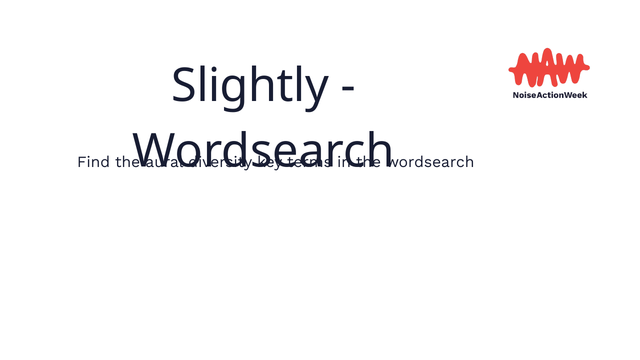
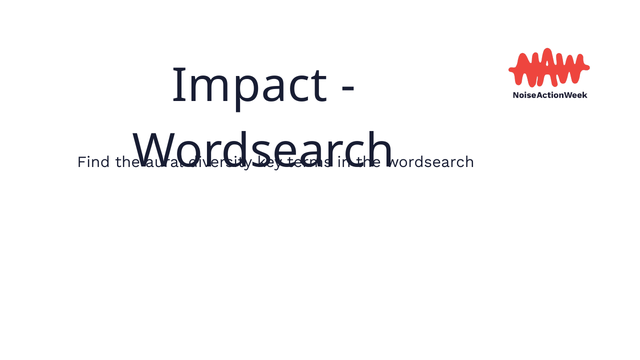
Slightly: Slightly -> Impact (250, 86)
